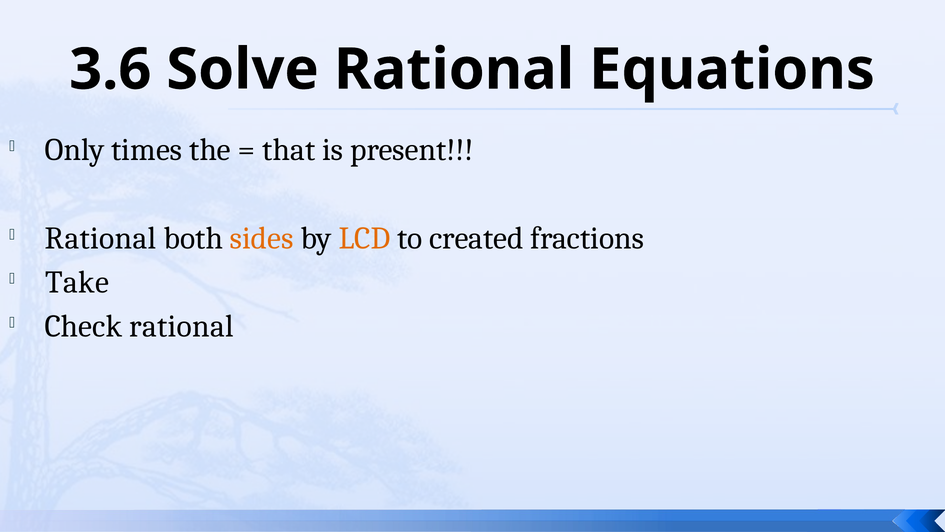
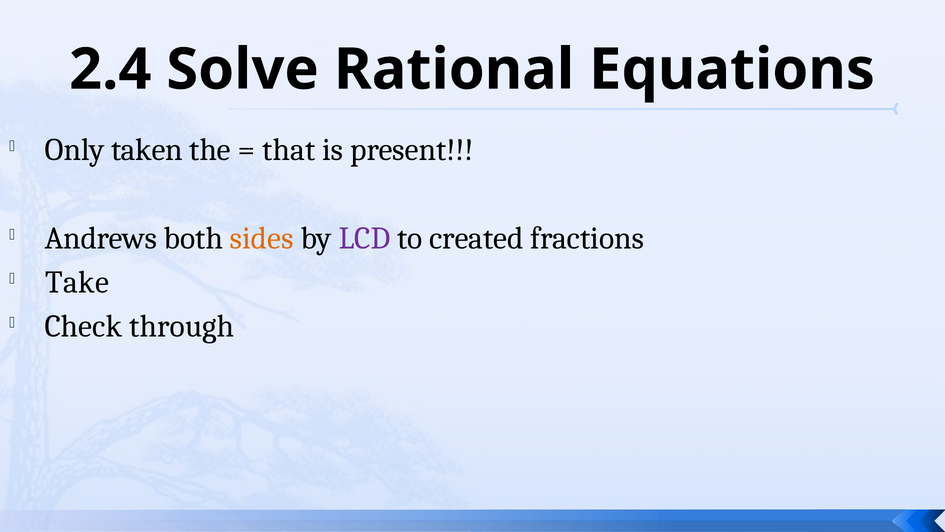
3.6: 3.6 -> 2.4 (110, 70)
times: times -> taken (147, 150)
Rational: Rational -> Andrews (101, 238)
LCD colour: orange -> purple (364, 238)
Check rational: rational -> through (182, 326)
